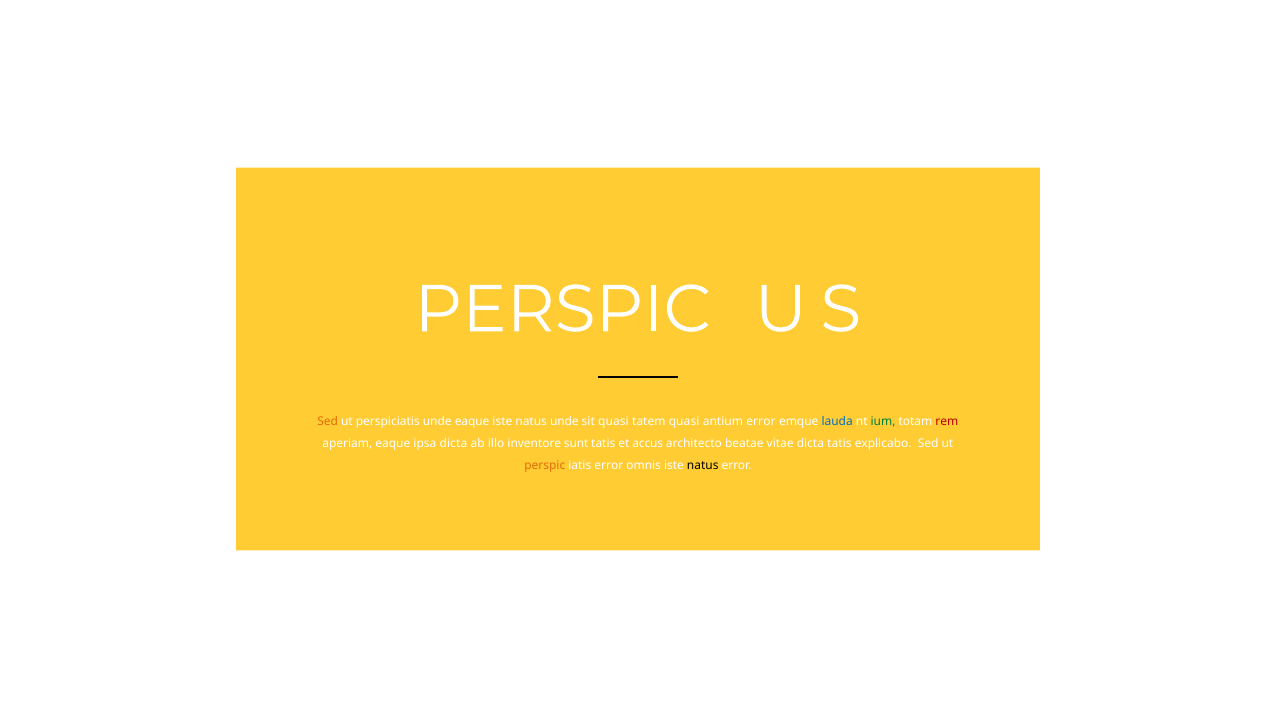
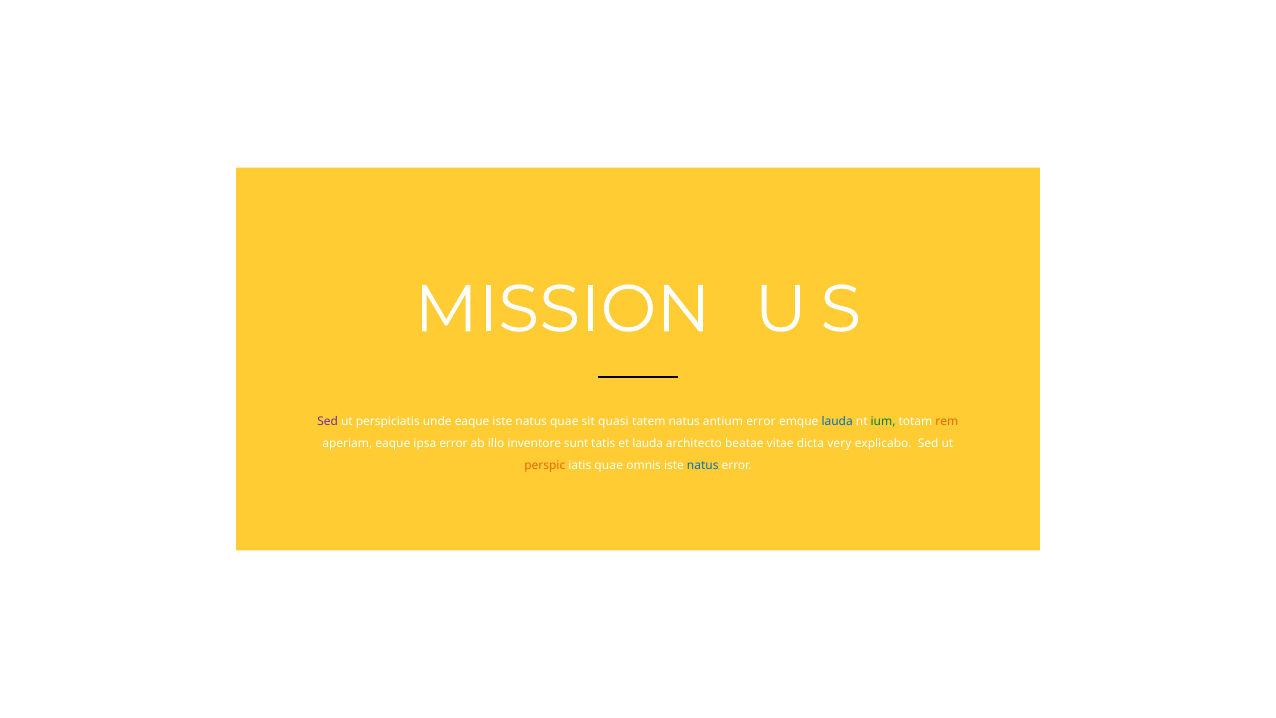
PERSPIC: PERSPIC -> MISSION (562, 309)
Sed colour: orange -> purple (328, 422)
natus unde: unde -> quae (564, 422)
tatem quasi: quasi -> natus (684, 422)
rem colour: red -> orange (947, 422)
ipsa dicta: dicta -> error (454, 443)
et accus: accus -> lauda (648, 443)
dicta tatis: tatis -> very (839, 443)
iatis error: error -> quae (609, 465)
natus colour: black -> blue (703, 465)
